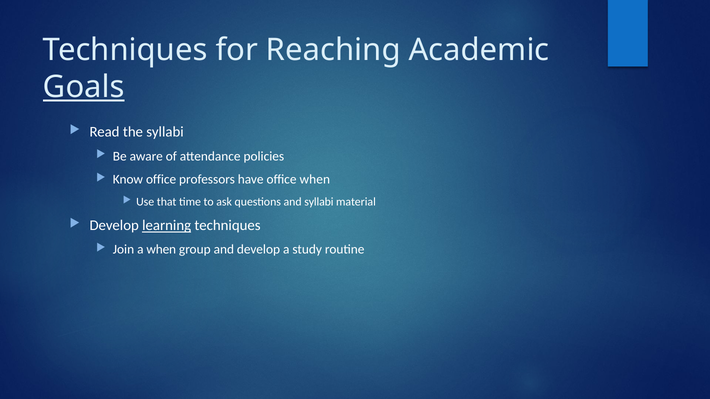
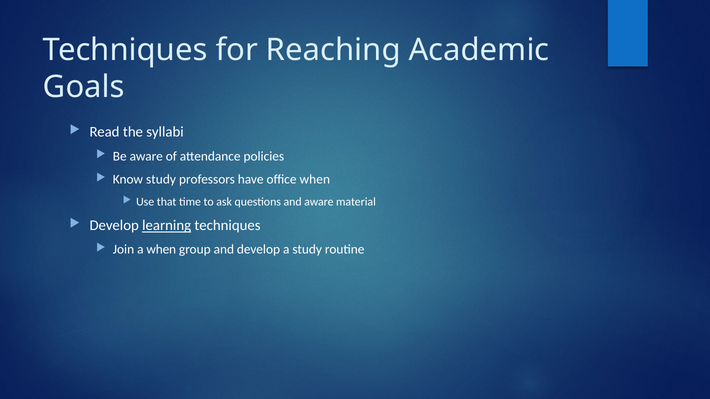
Goals underline: present -> none (84, 87)
Know office: office -> study (161, 180)
and syllabi: syllabi -> aware (319, 202)
